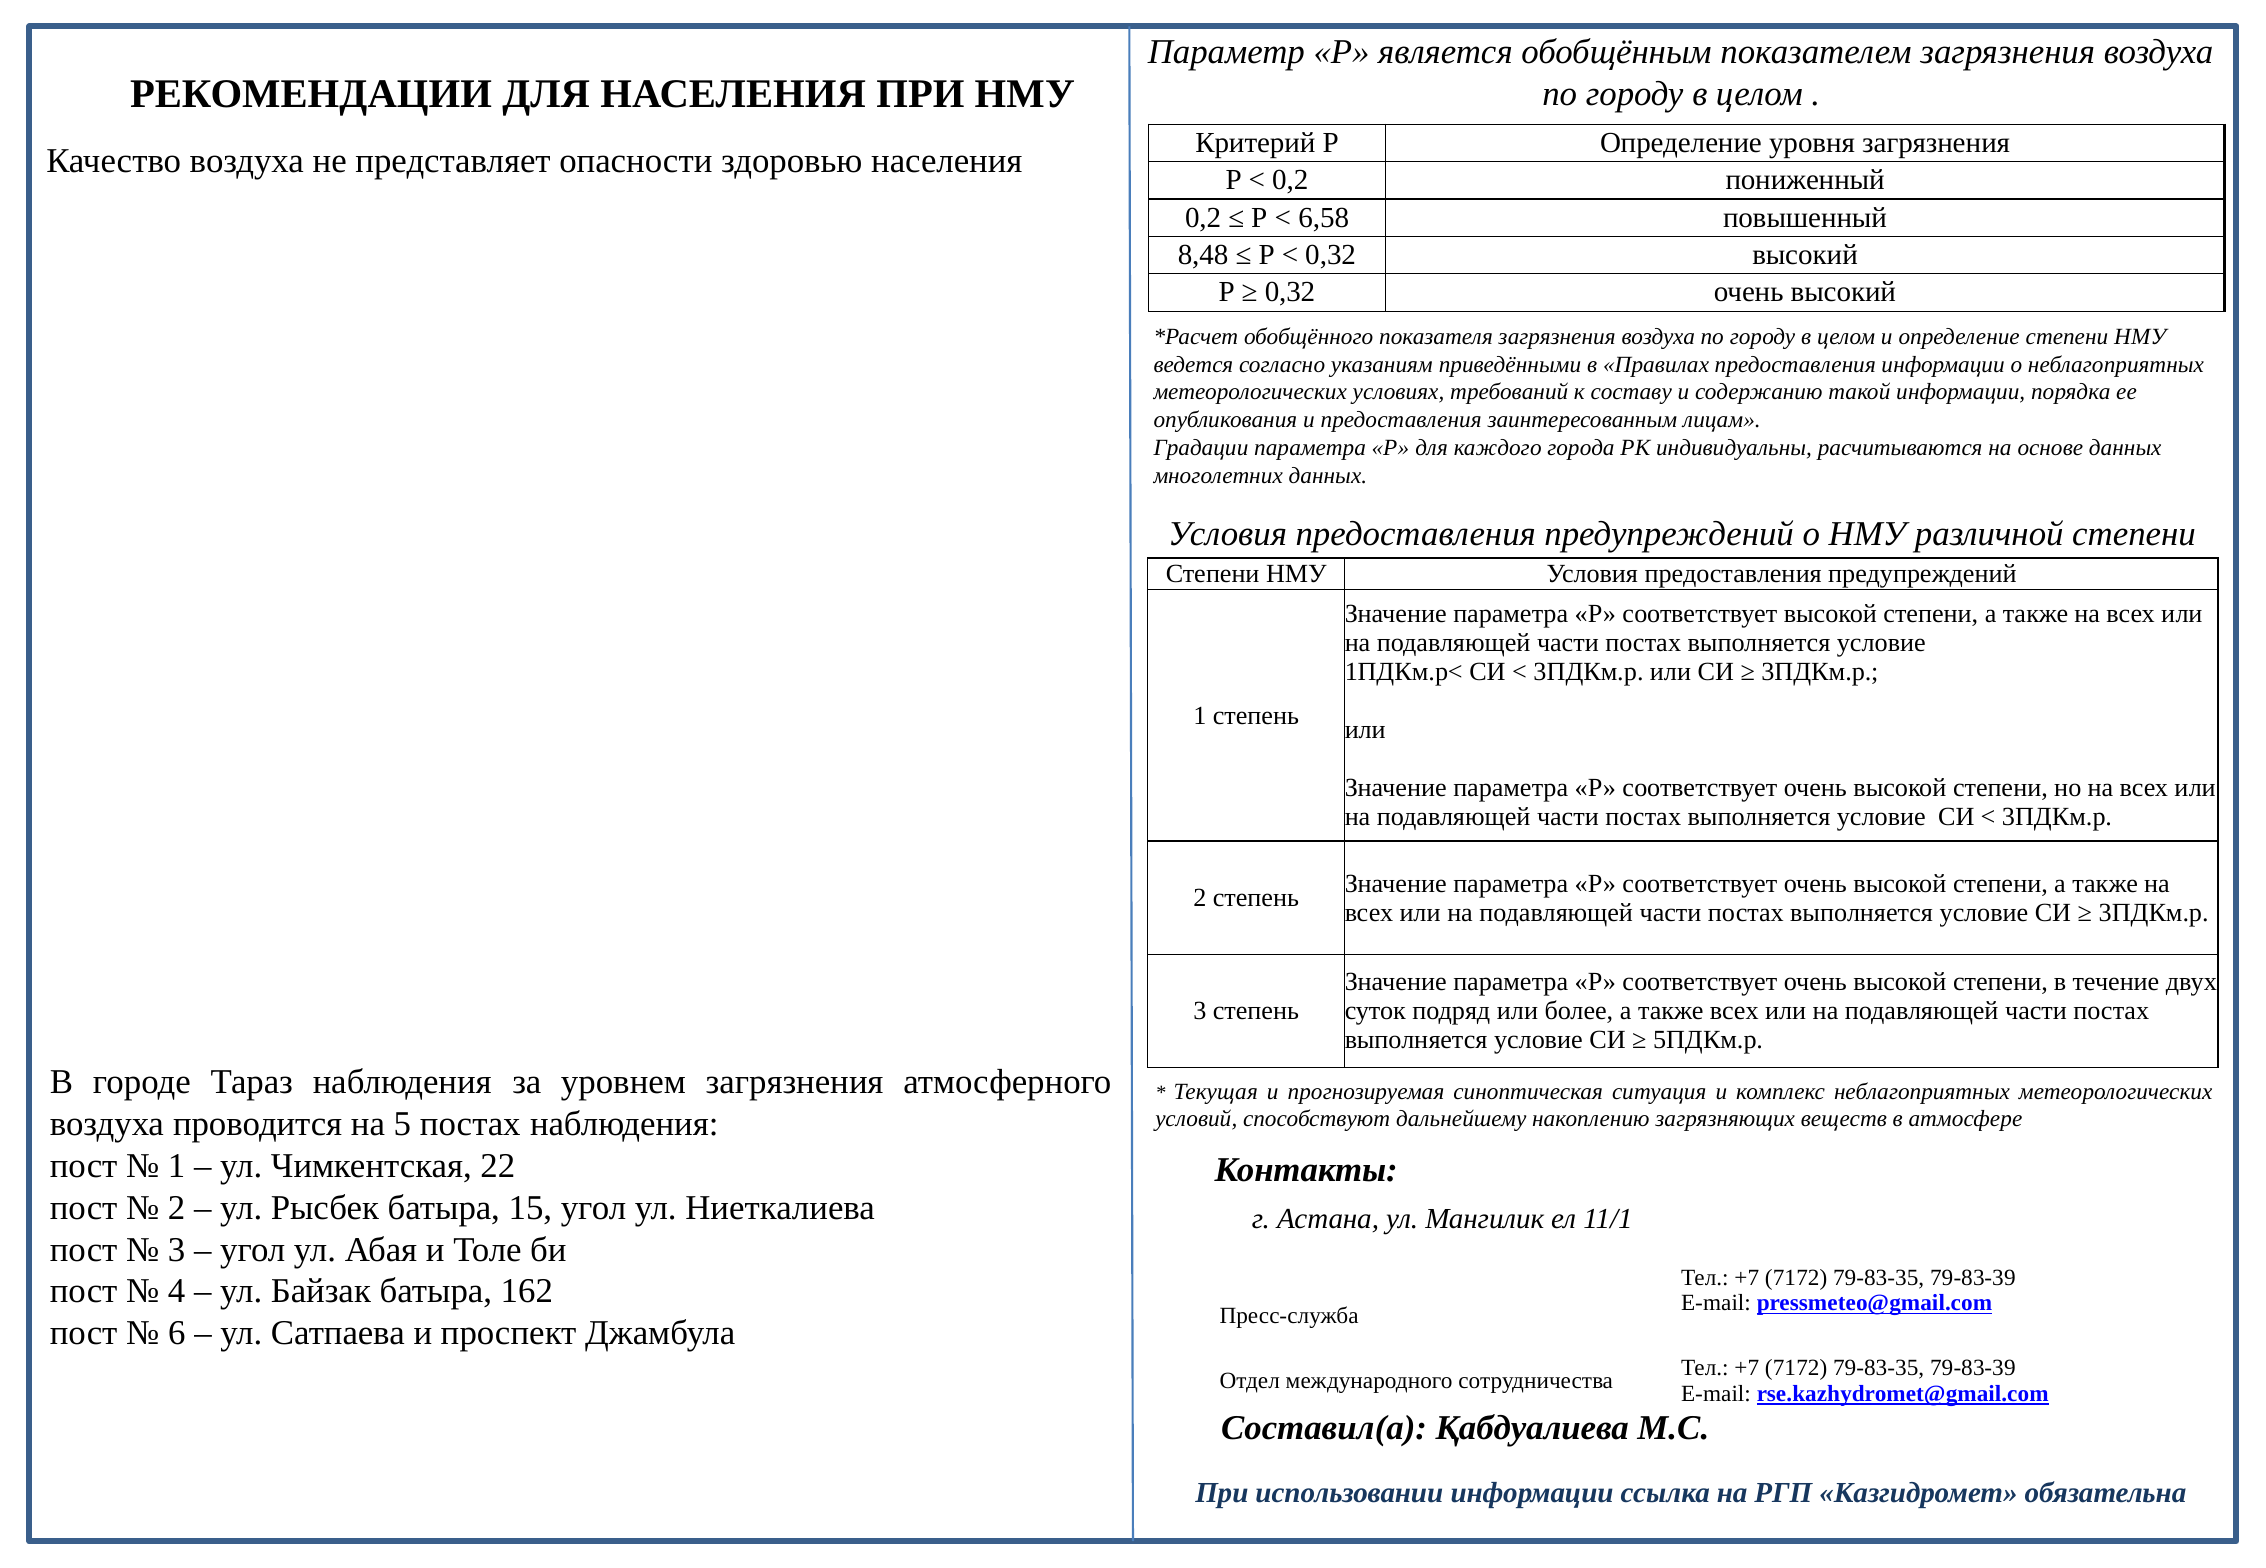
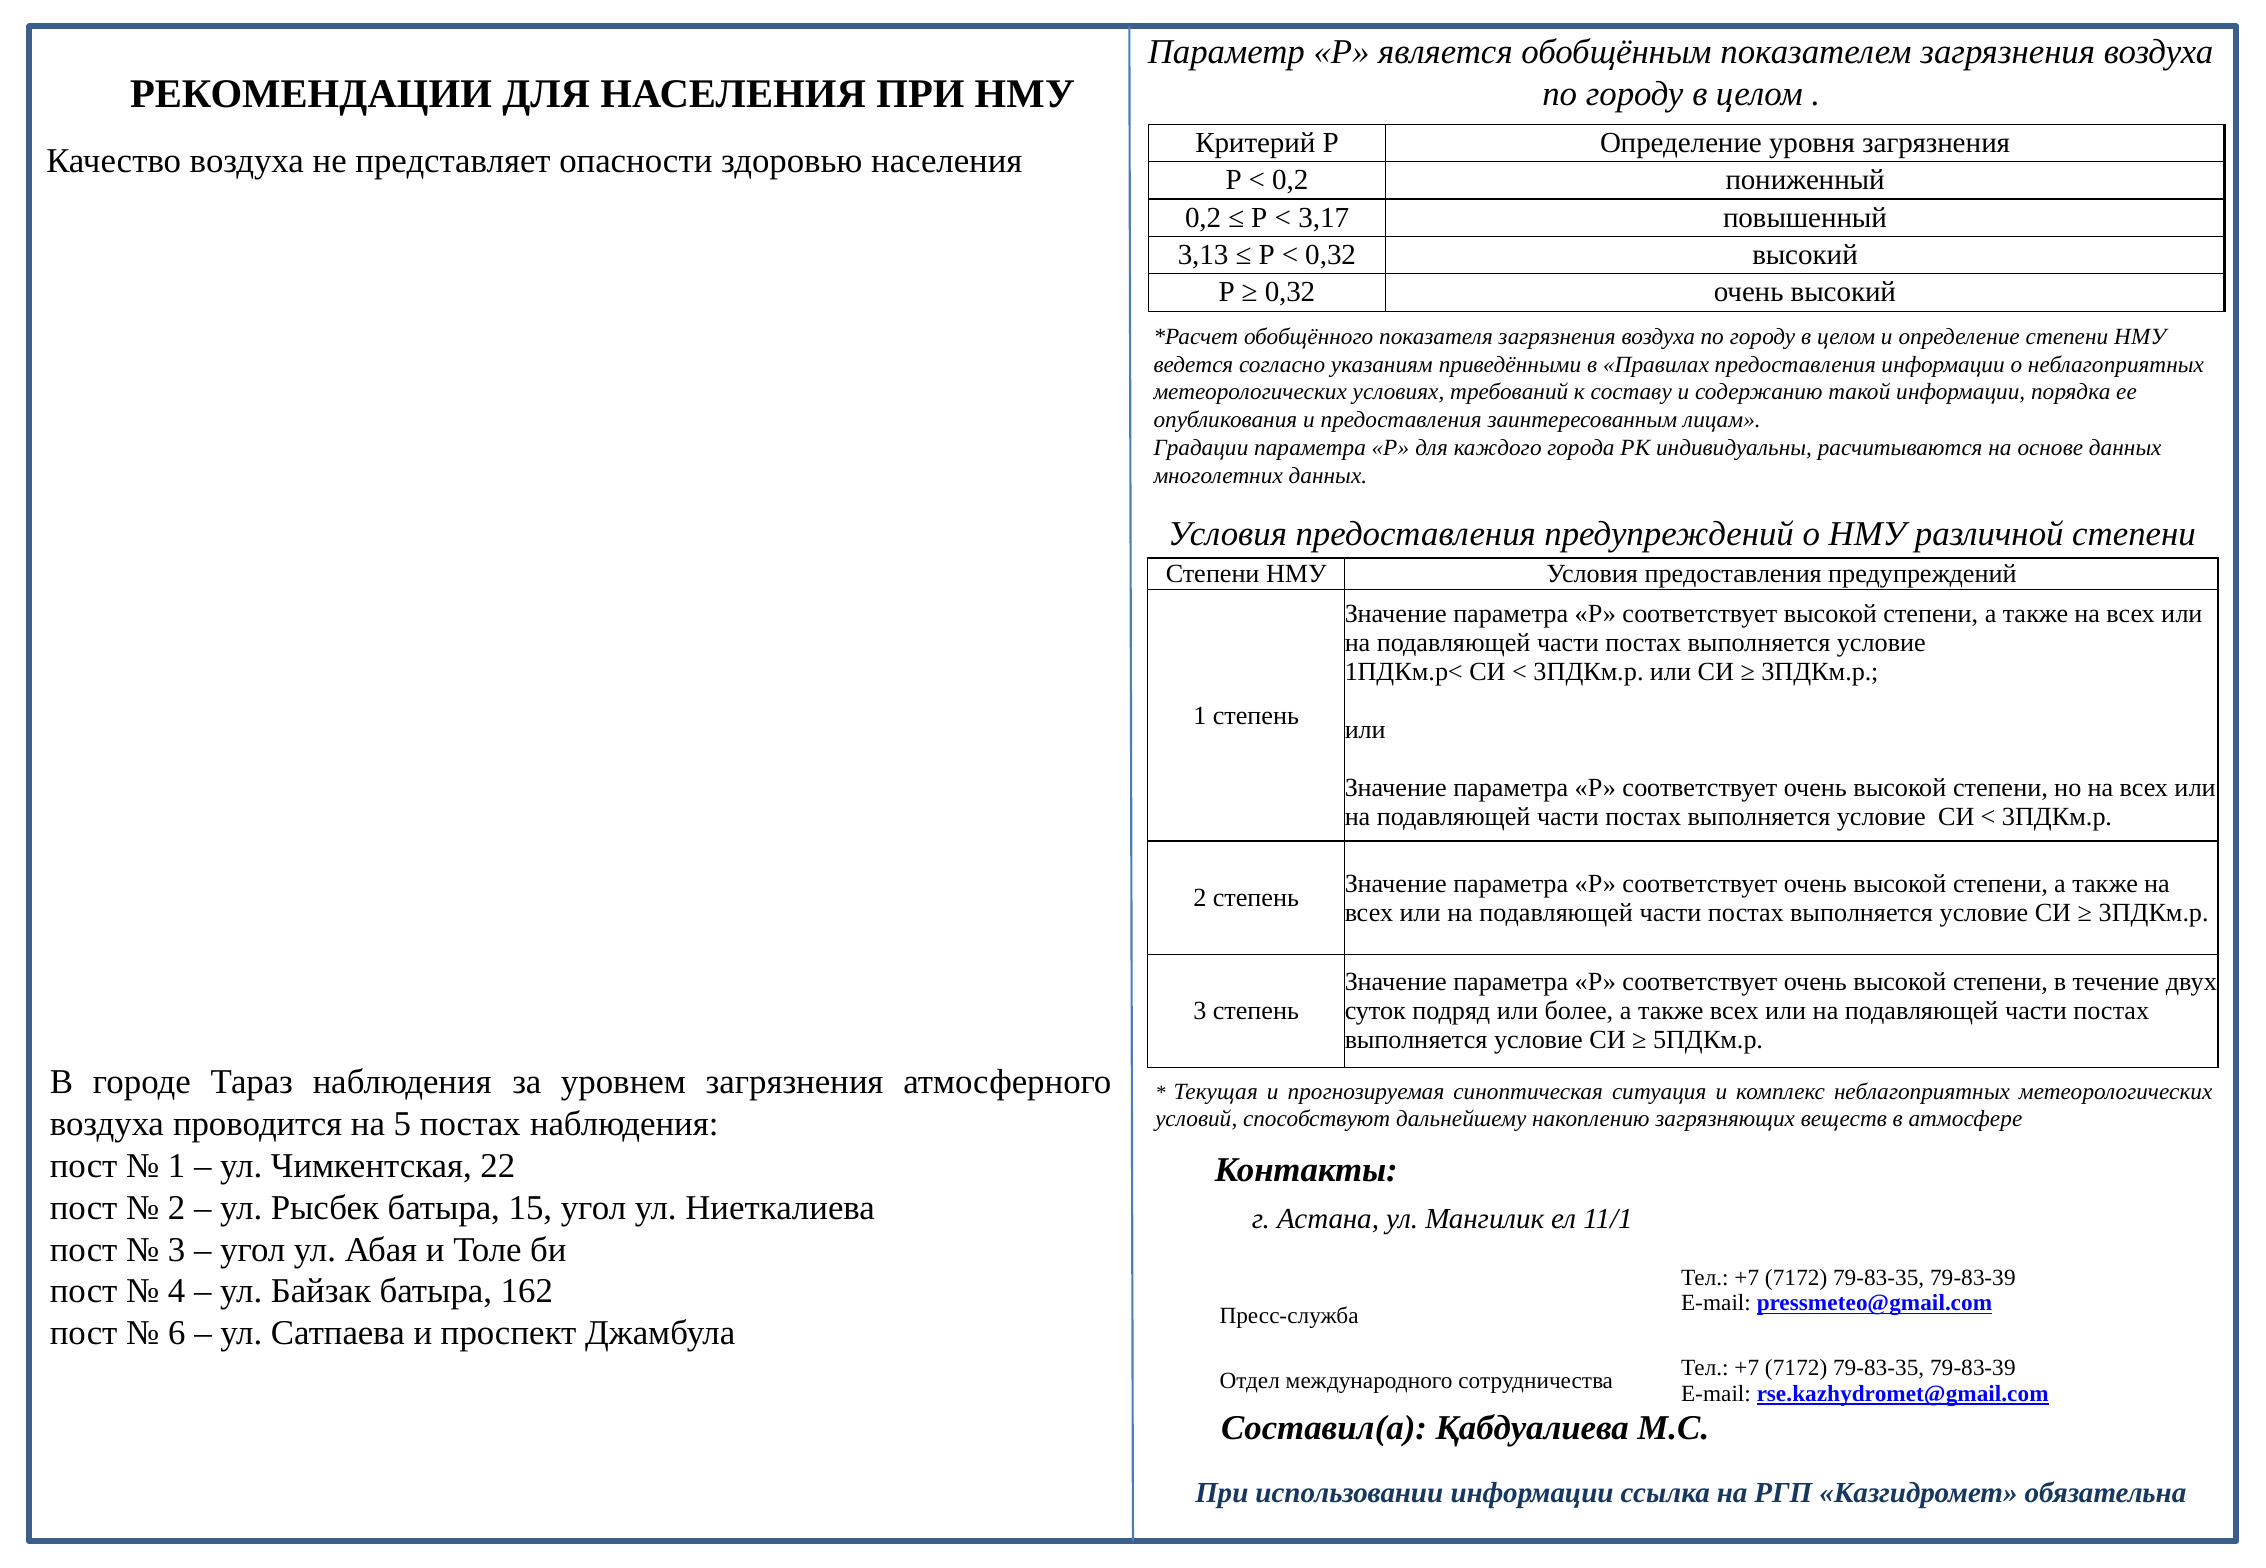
6,58: 6,58 -> 3,17 (1324, 218)
8,48: 8,48 -> 3,13 (1203, 255)
